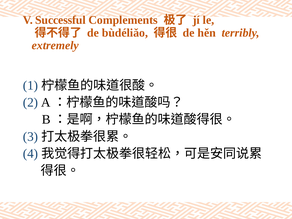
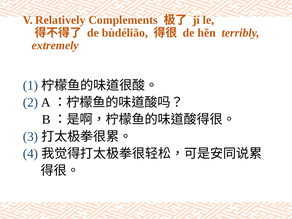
Successful: Successful -> Relatively (60, 20)
